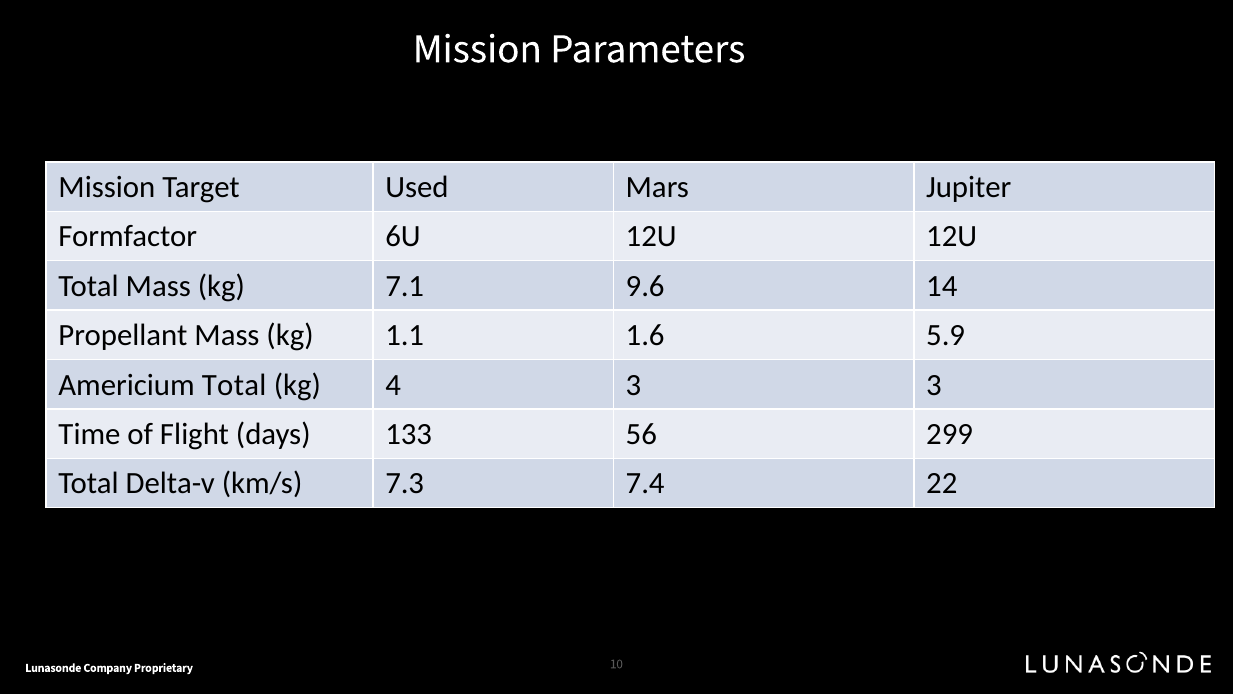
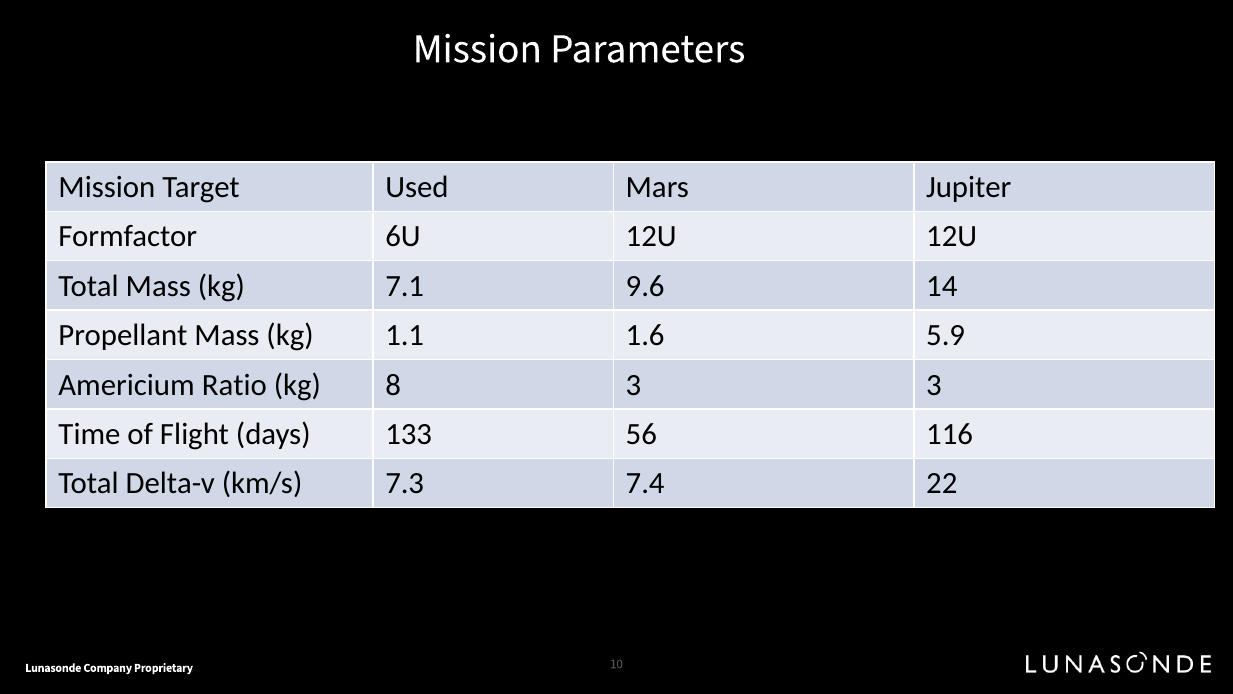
Americium Total: Total -> Ratio (234, 385)
4: 4 -> 8 (393, 385)
299: 299 -> 116 (950, 434)
